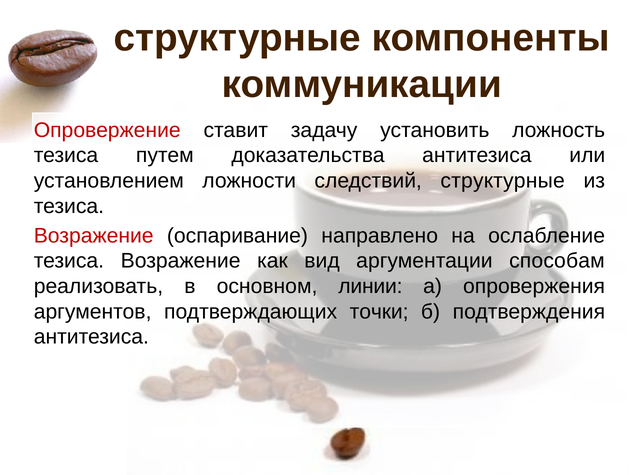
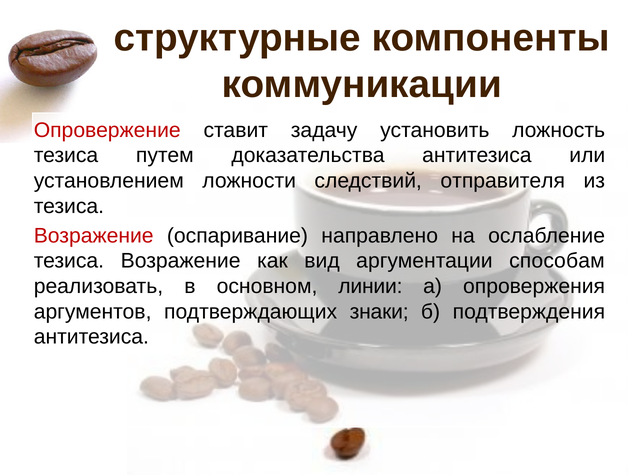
следствий структурные: структурные -> отправителя (503, 181)
точки: точки -> знаки (379, 312)
